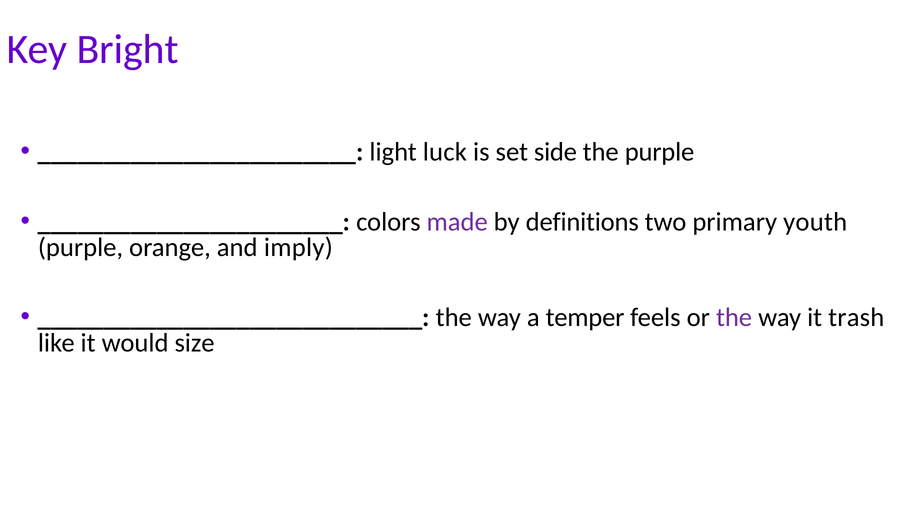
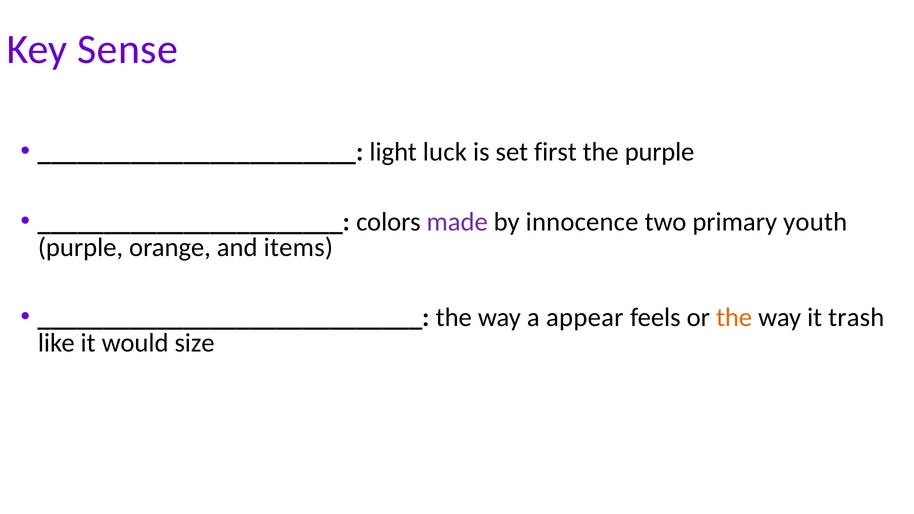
Bright: Bright -> Sense (128, 49)
side: side -> first (555, 152)
definitions: definitions -> innocence (582, 222)
imply: imply -> items (298, 248)
temper: temper -> appear (585, 318)
the colour: purple -> orange (734, 318)
